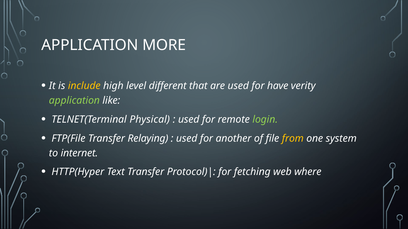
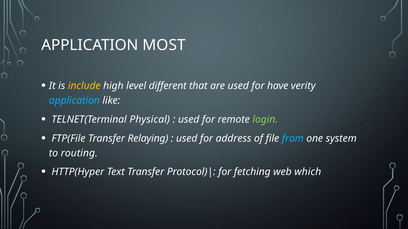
MORE: MORE -> MOST (164, 45)
application colour: light green -> light blue (74, 101)
another: another -> address (234, 139)
from colour: yellow -> light blue (293, 139)
internet: internet -> routing (79, 153)
where: where -> which (308, 172)
